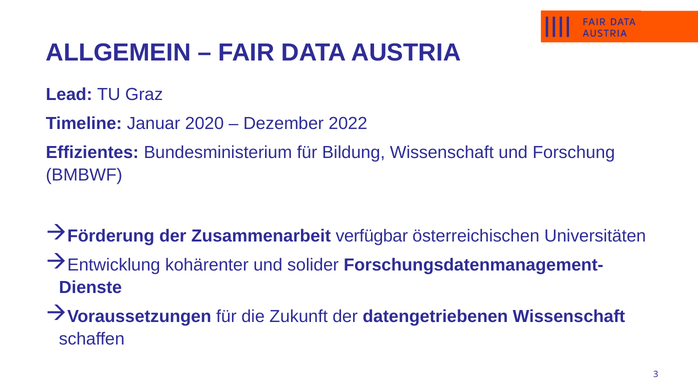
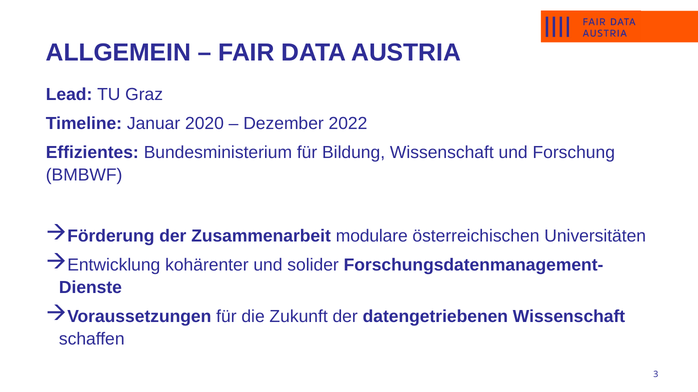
verfügbar: verfügbar -> modulare (372, 236)
